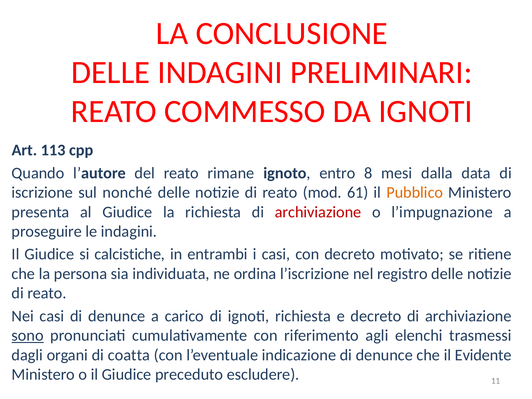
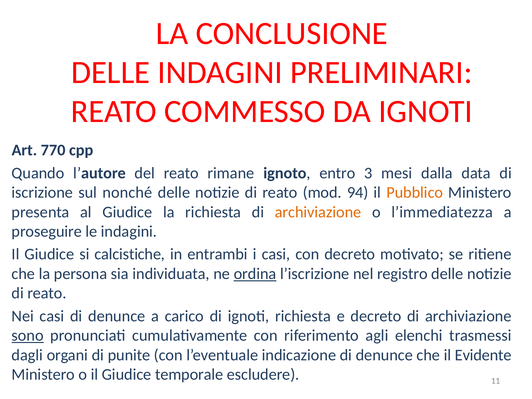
113: 113 -> 770 (53, 150)
8: 8 -> 3 (368, 173)
61: 61 -> 94 (358, 192)
archiviazione colour: red -> orange (318, 212)
l’impugnazione: l’impugnazione -> l’immediatezza (442, 212)
ordina underline: none -> present (255, 274)
coatta: coatta -> punite (129, 355)
preceduto: preceduto -> temporale (189, 374)
